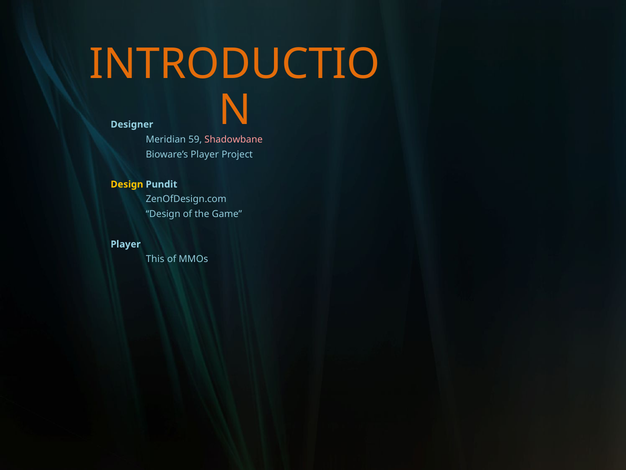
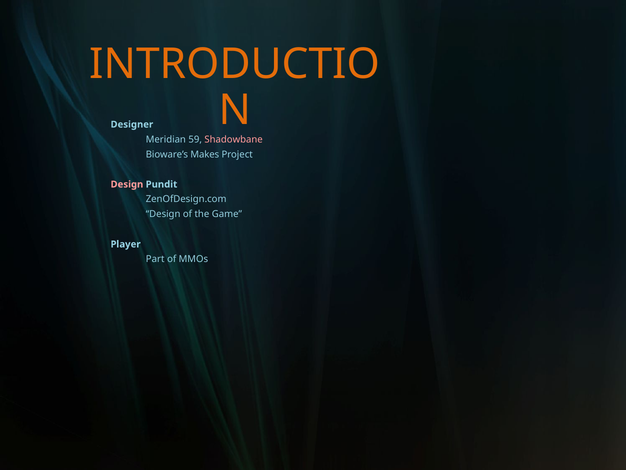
Bioware’s Player: Player -> Makes (205, 154)
Design colour: yellow -> pink (127, 184)
This: This -> Part (155, 259)
